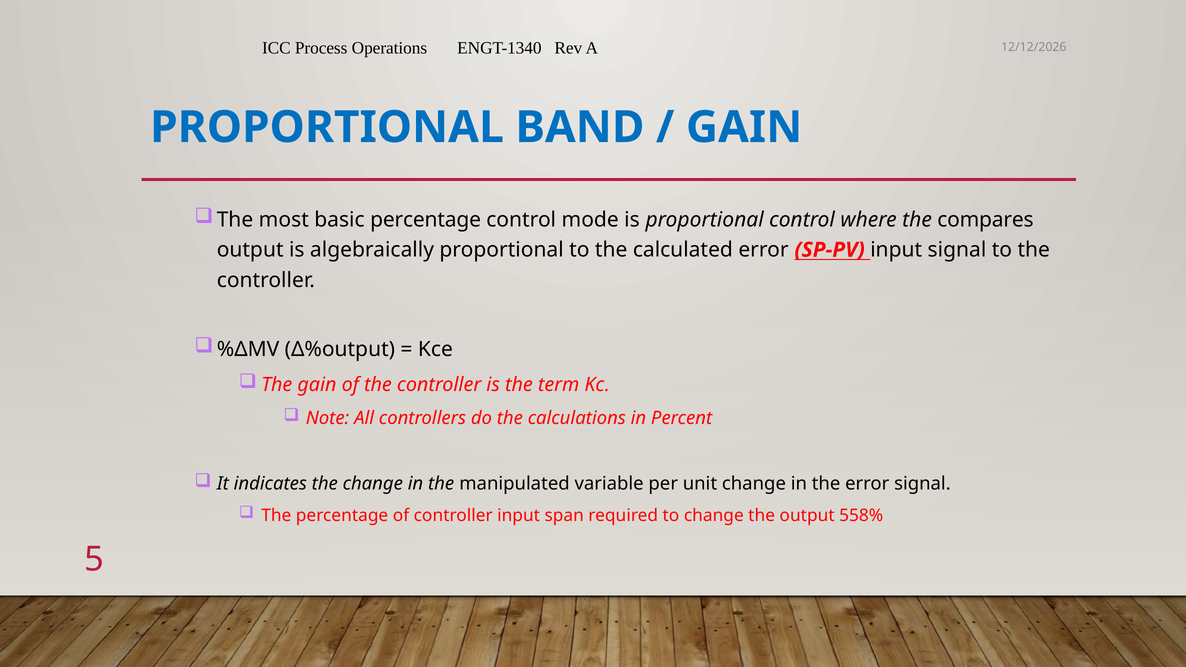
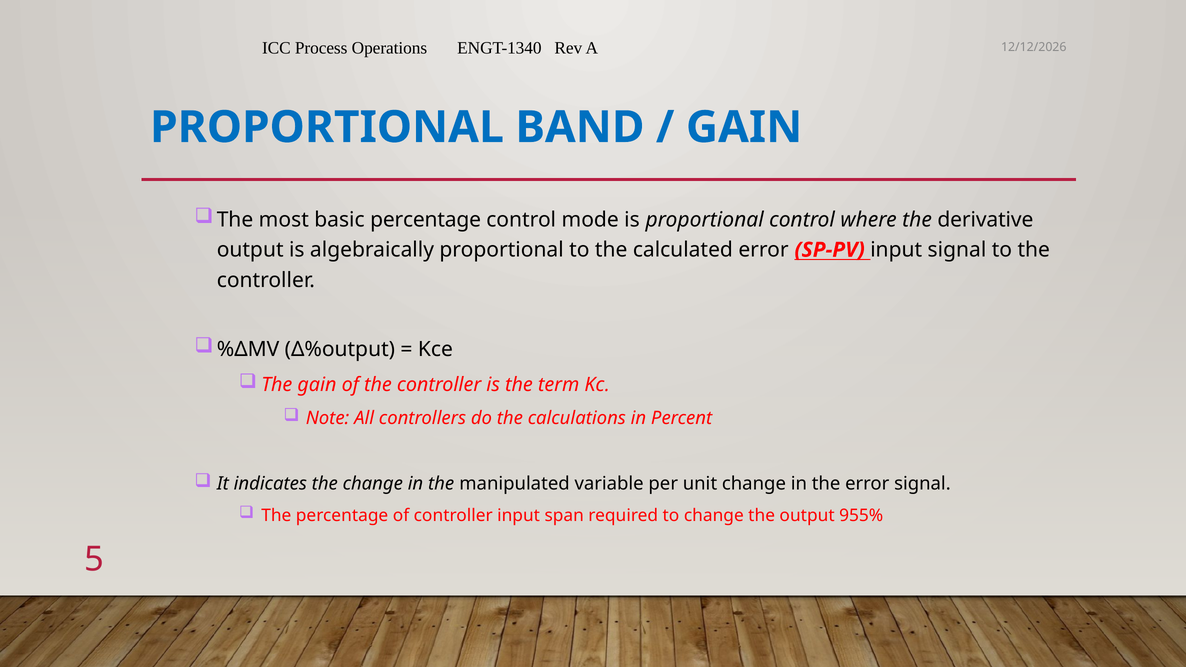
compares: compares -> derivative (985, 220)
558%: 558% -> 955% (861, 516)
